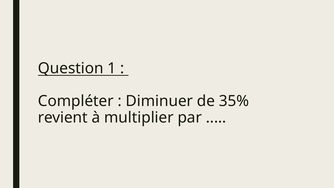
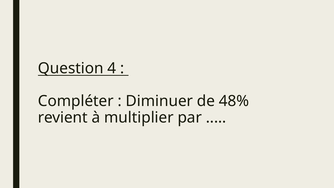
1: 1 -> 4 (112, 68)
35%: 35% -> 48% (234, 101)
